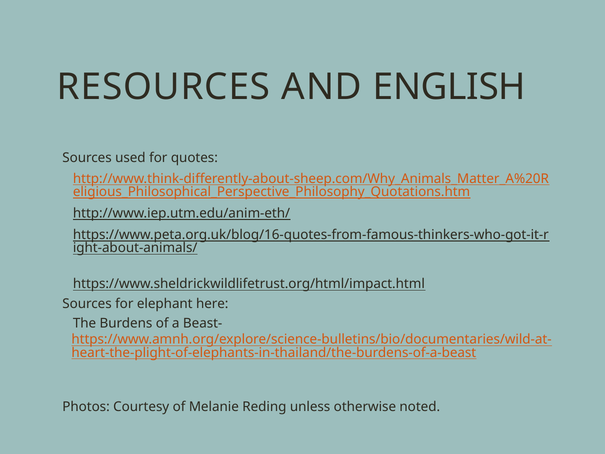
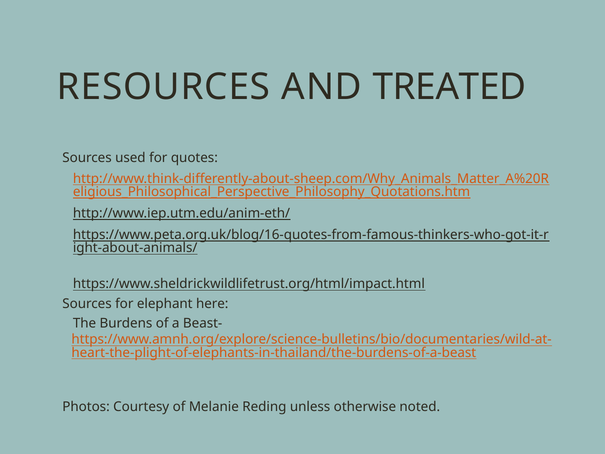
ENGLISH: ENGLISH -> TREATED (449, 87)
